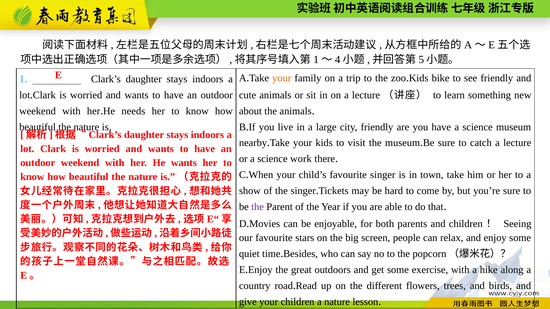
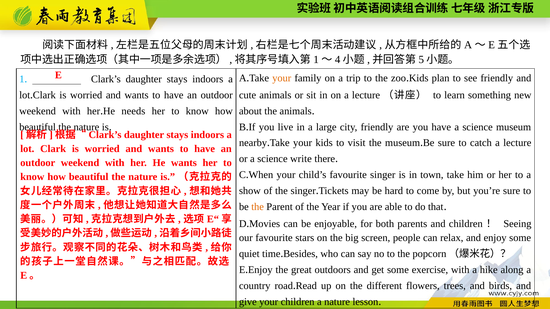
bike: bike -> plan (441, 78)
work: work -> write (301, 159)
the colour: purple -> orange (258, 207)
